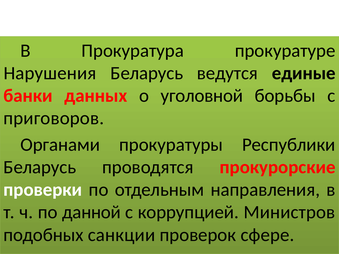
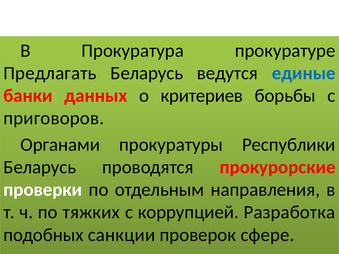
Нарушения: Нарушения -> Предлагать (50, 73)
единые colour: black -> blue (304, 73)
уголовной: уголовной -> критериев (202, 96)
данной: данной -> тяжких (91, 212)
Министров: Министров -> Разработка (289, 212)
